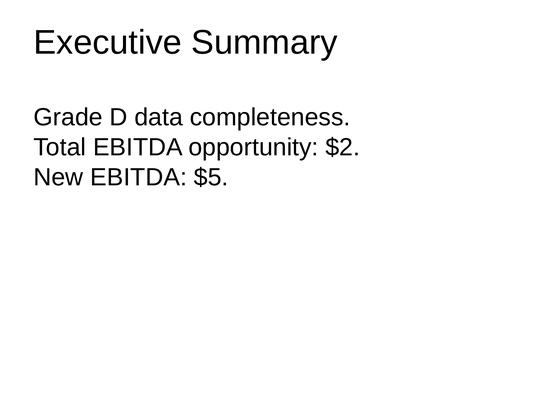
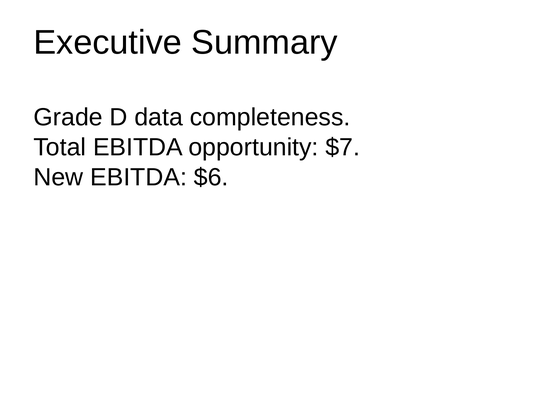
$2: $2 -> $7 (343, 147)
$5: $5 -> $6 (211, 177)
